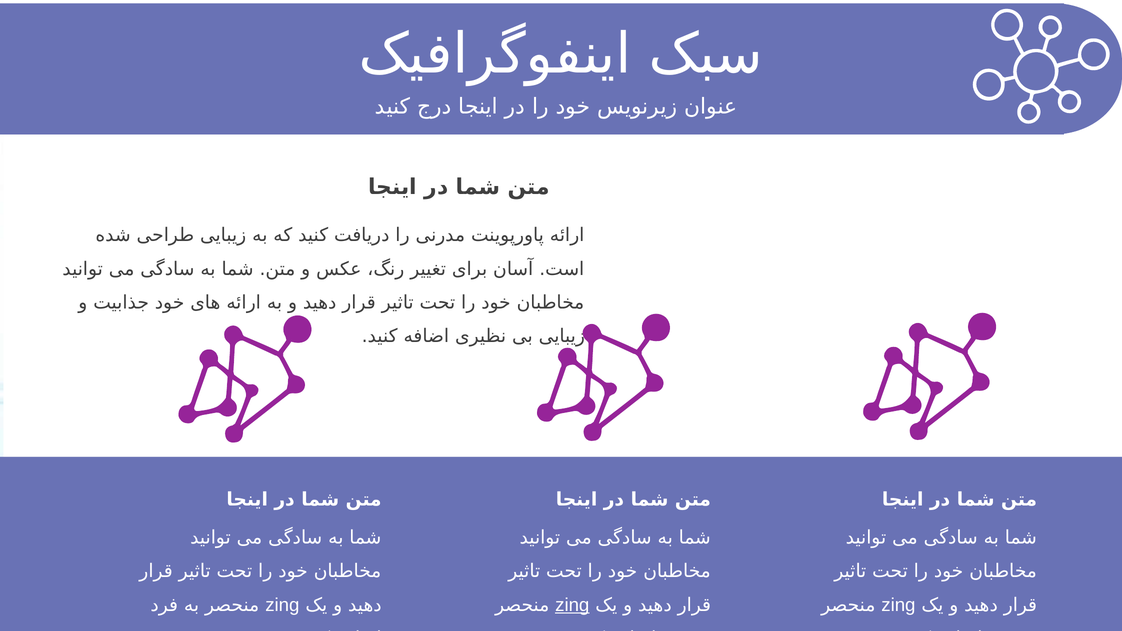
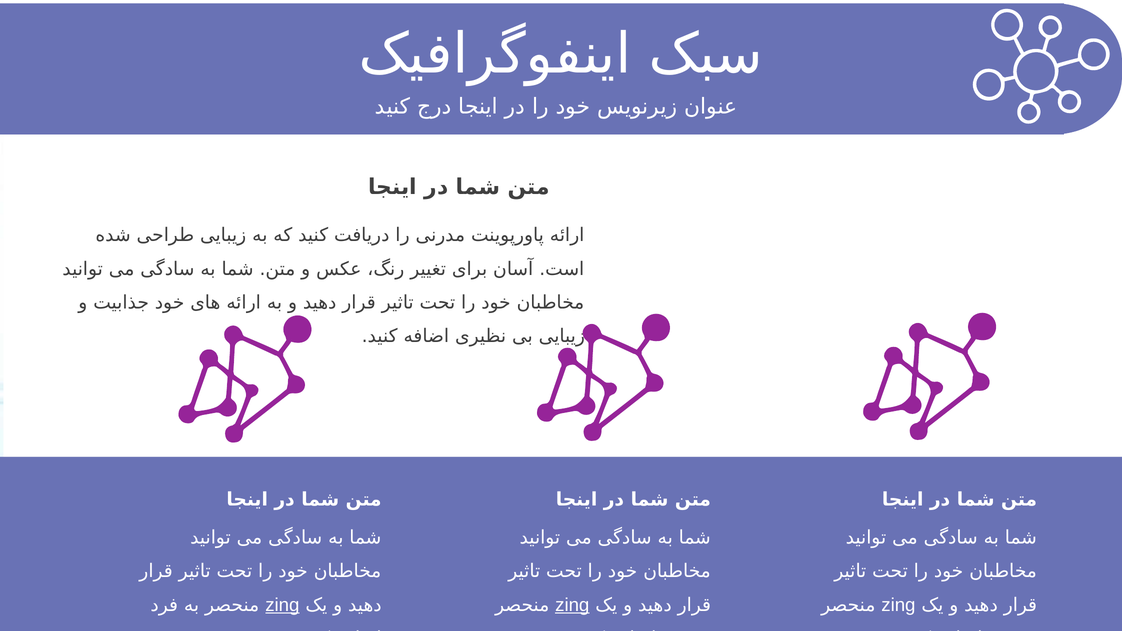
zing underline: none -> present (282, 605)
